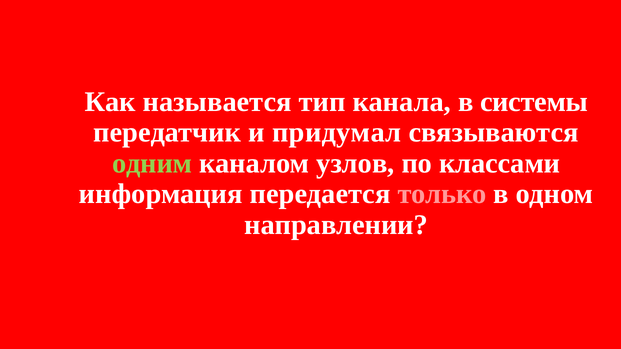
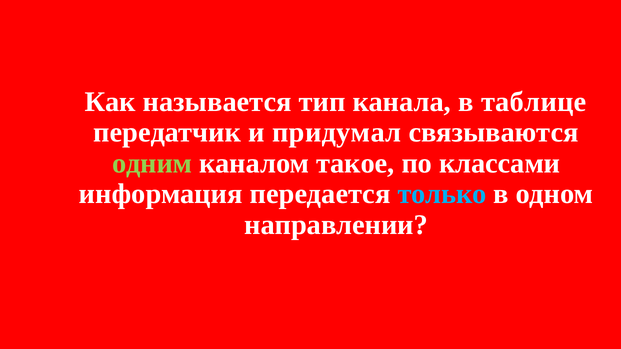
системы: системы -> таблице (534, 102)
узлов: узлов -> такое (355, 163)
только colour: pink -> light blue (442, 194)
